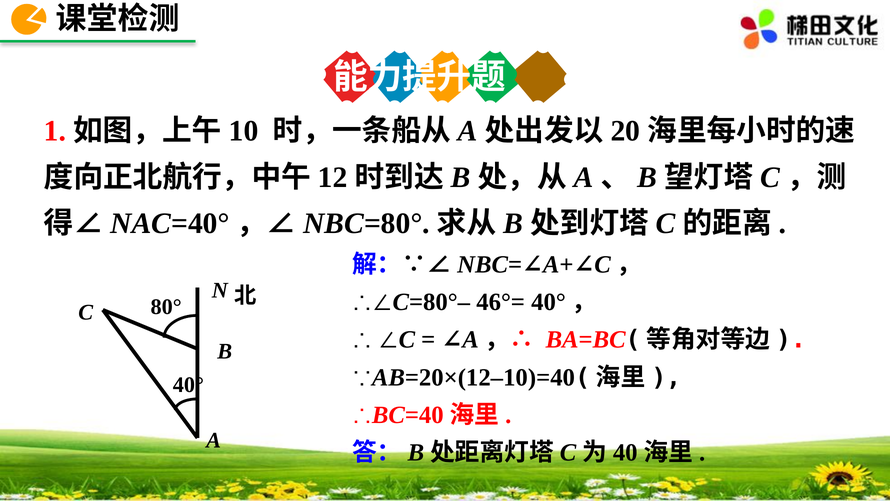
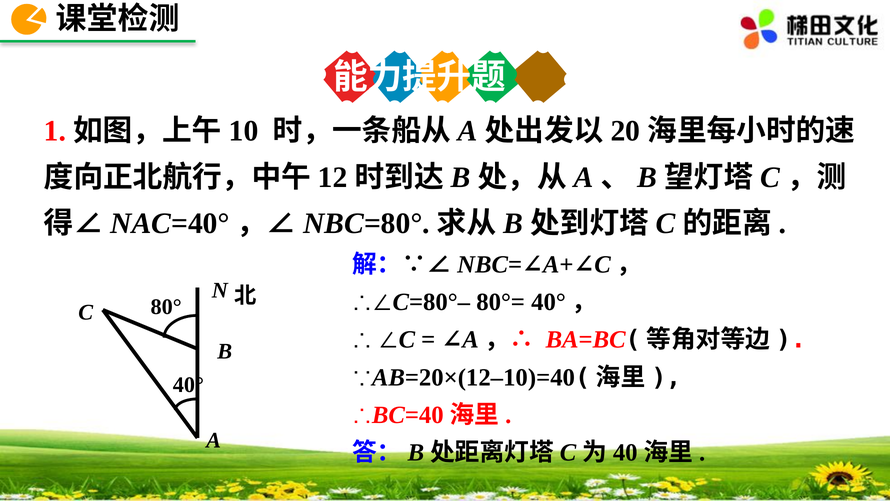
46°=: 46°= -> 80°= (501, 302)
